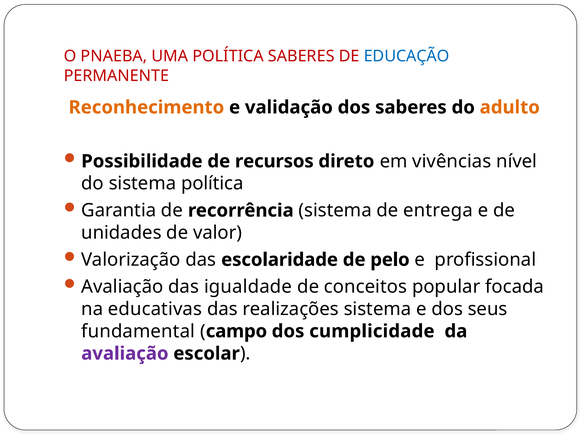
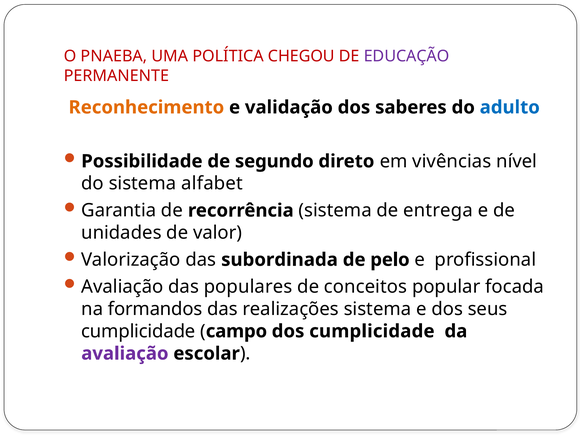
POLÍTICA SABERES: SABERES -> CHEGOU (301, 56)
EDUCAÇÃO colour: blue -> purple (407, 56)
adulto colour: orange -> blue (510, 107)
recursos: recursos -> segundo (274, 161)
sistema política: política -> alfabet (212, 183)
escolaridade: escolaridade -> subordinada (280, 260)
igualdade: igualdade -> populares (248, 287)
educativas: educativas -> formandos (155, 309)
fundamental: fundamental -> cumplicidade (138, 331)
